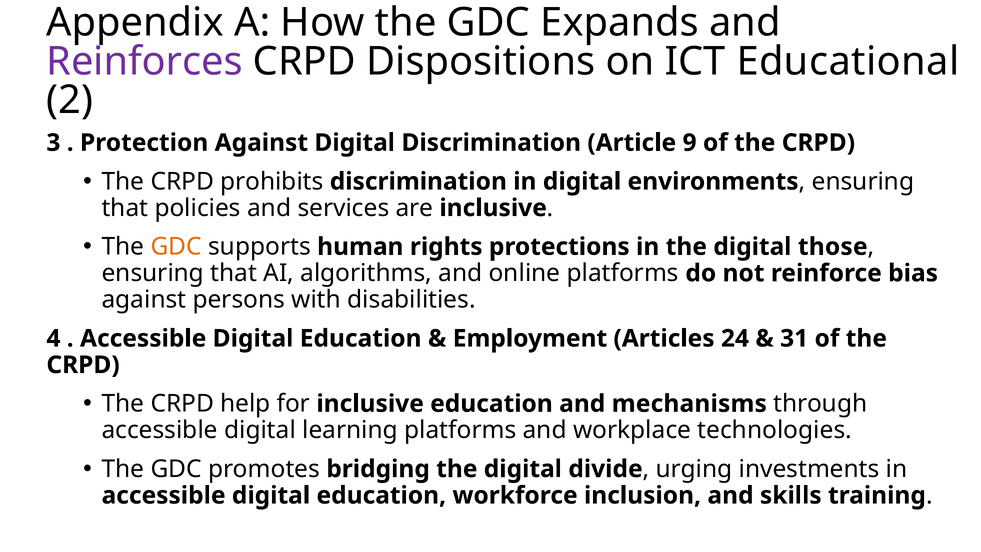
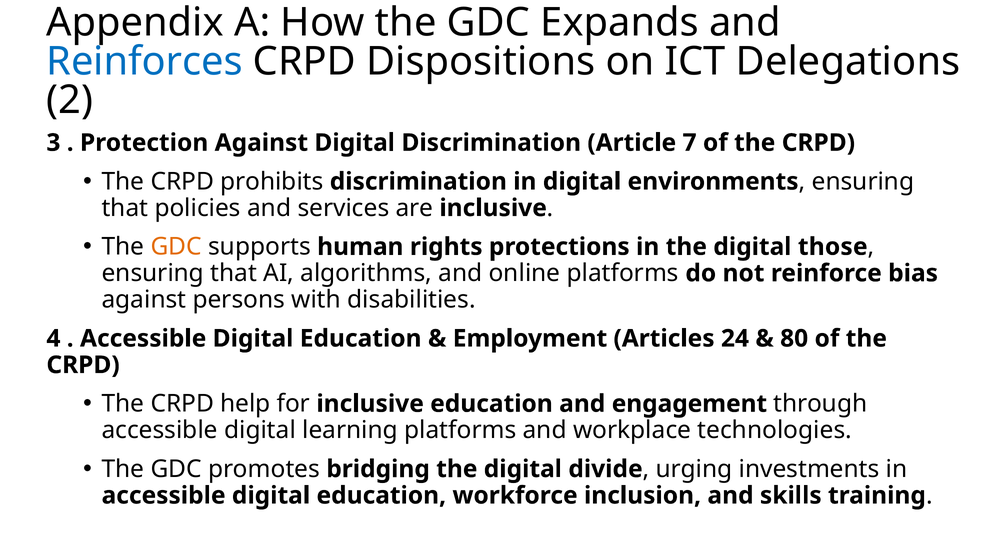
Reinforces colour: purple -> blue (145, 61)
Educational: Educational -> Delegations (848, 61)
9: 9 -> 7 (690, 143)
31: 31 -> 80 (794, 338)
mechanisms: mechanisms -> engagement (689, 404)
